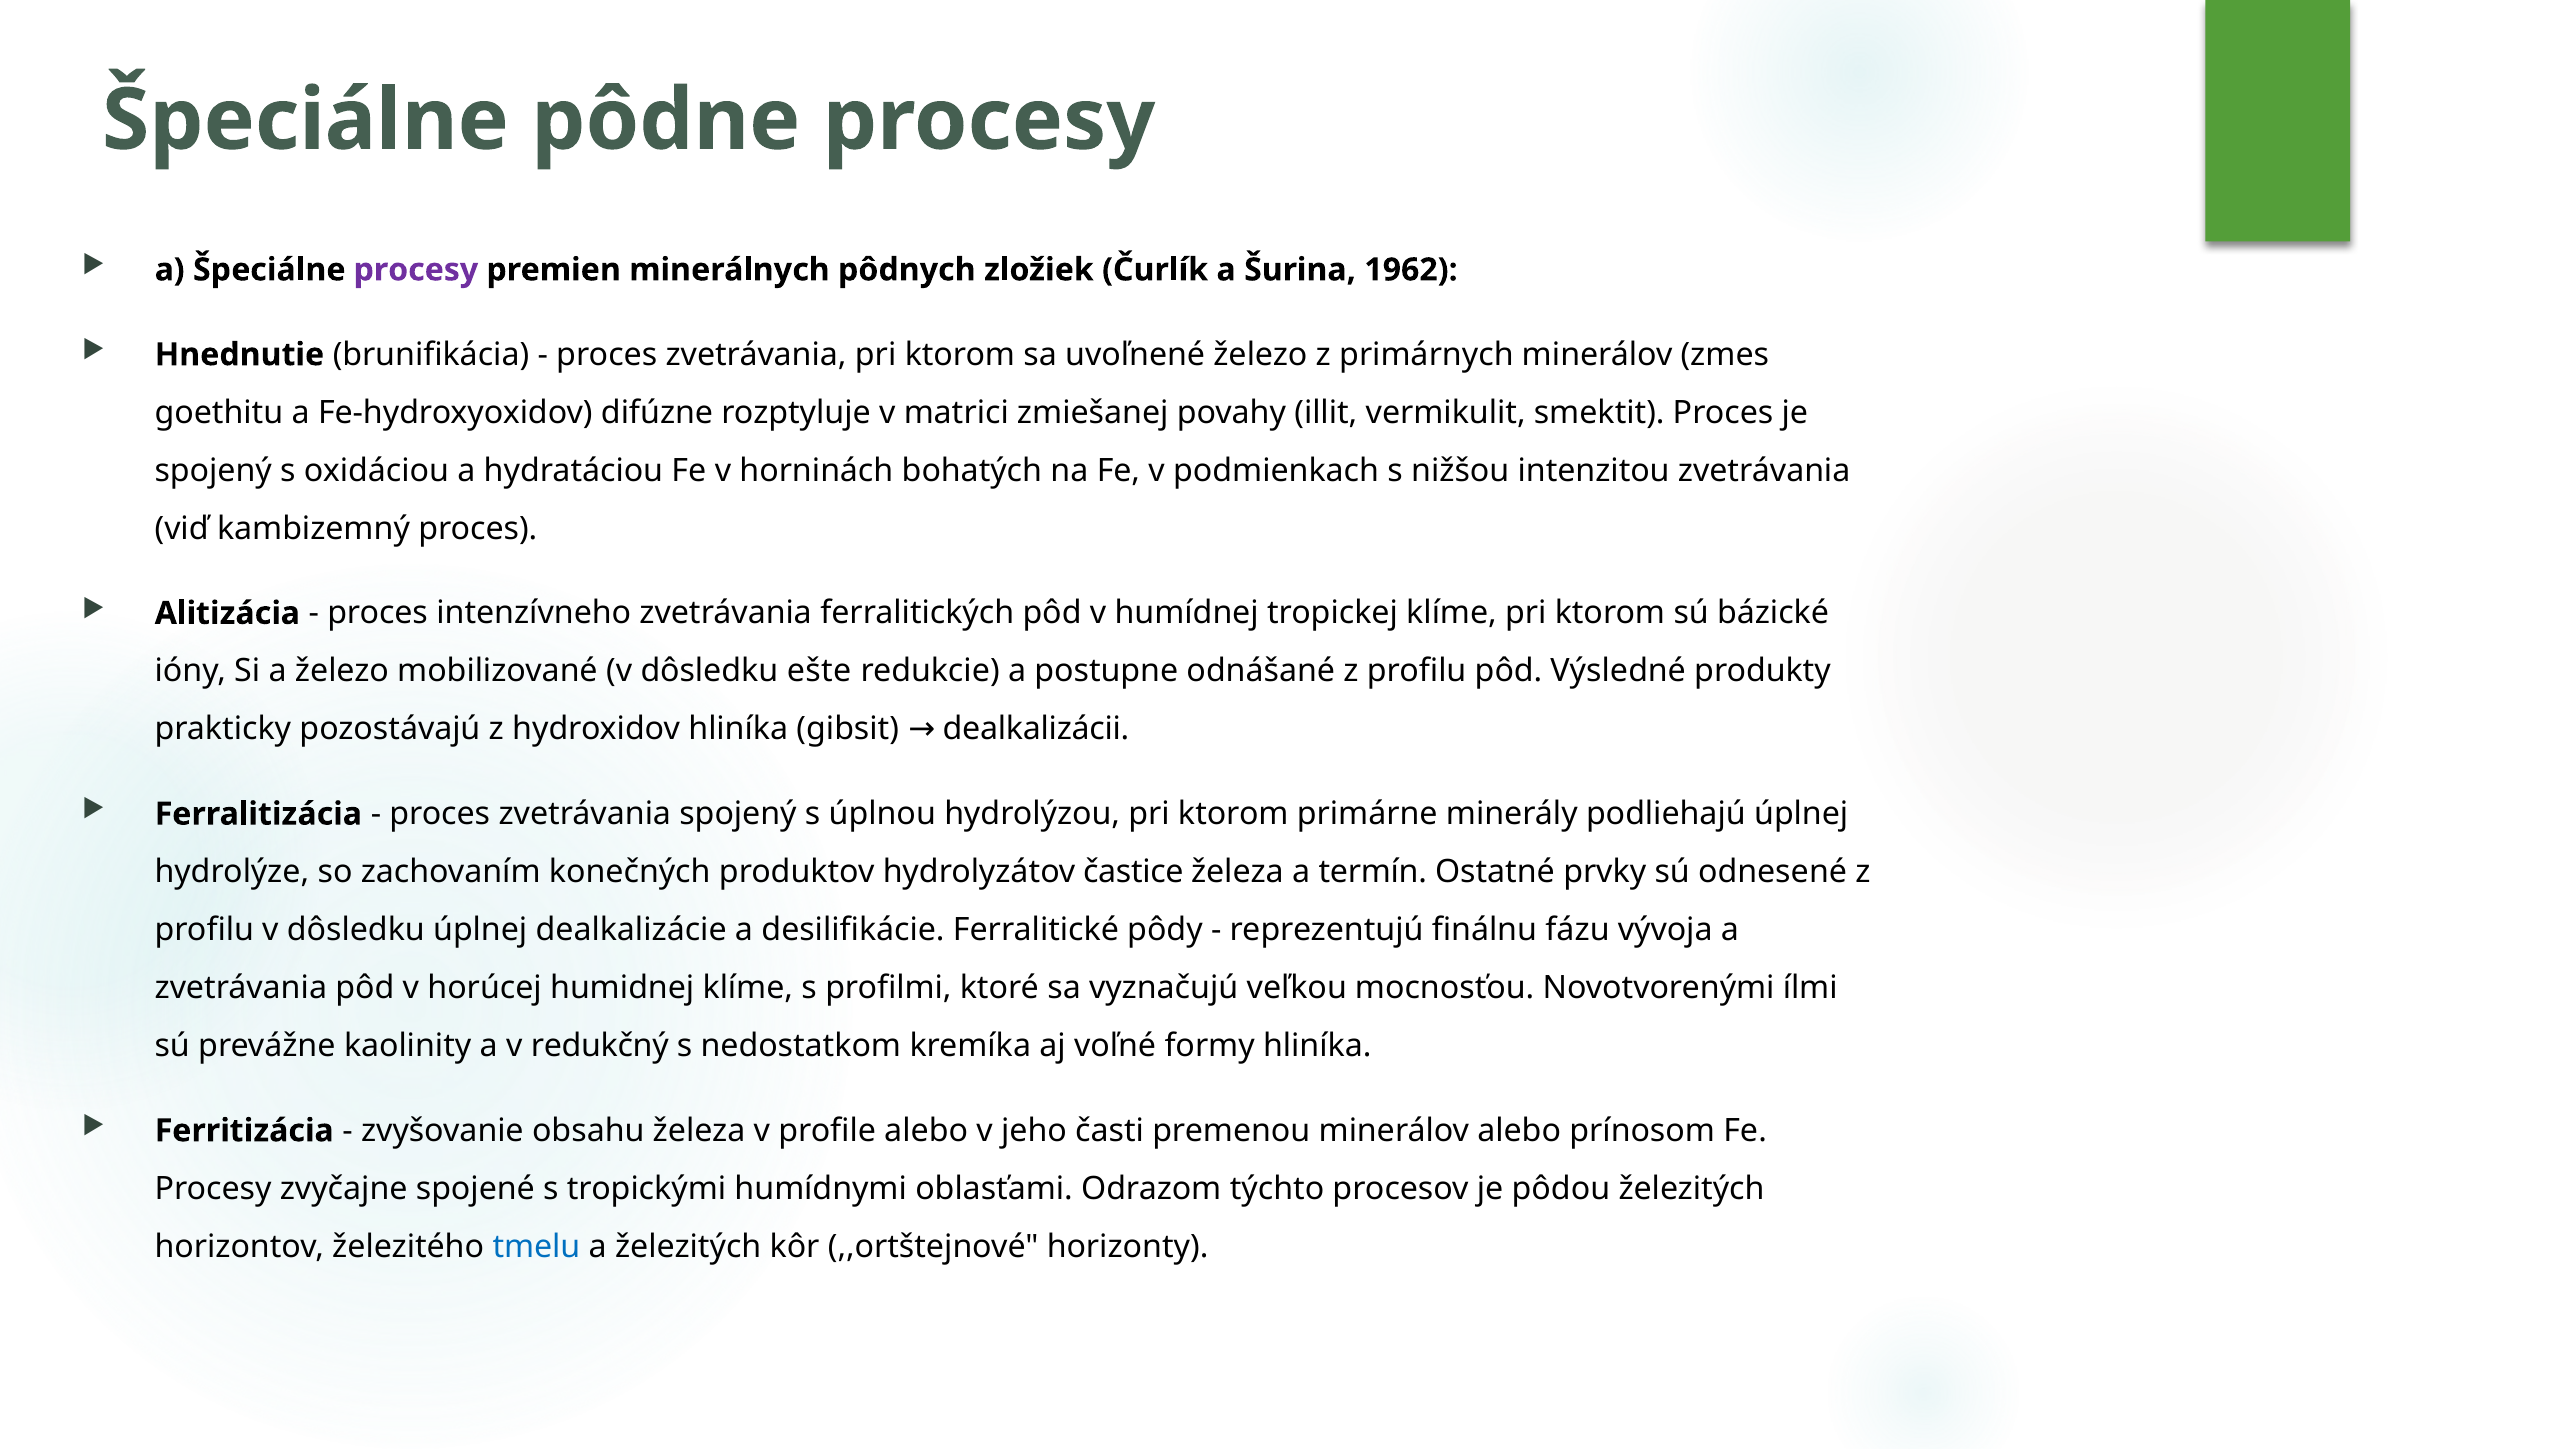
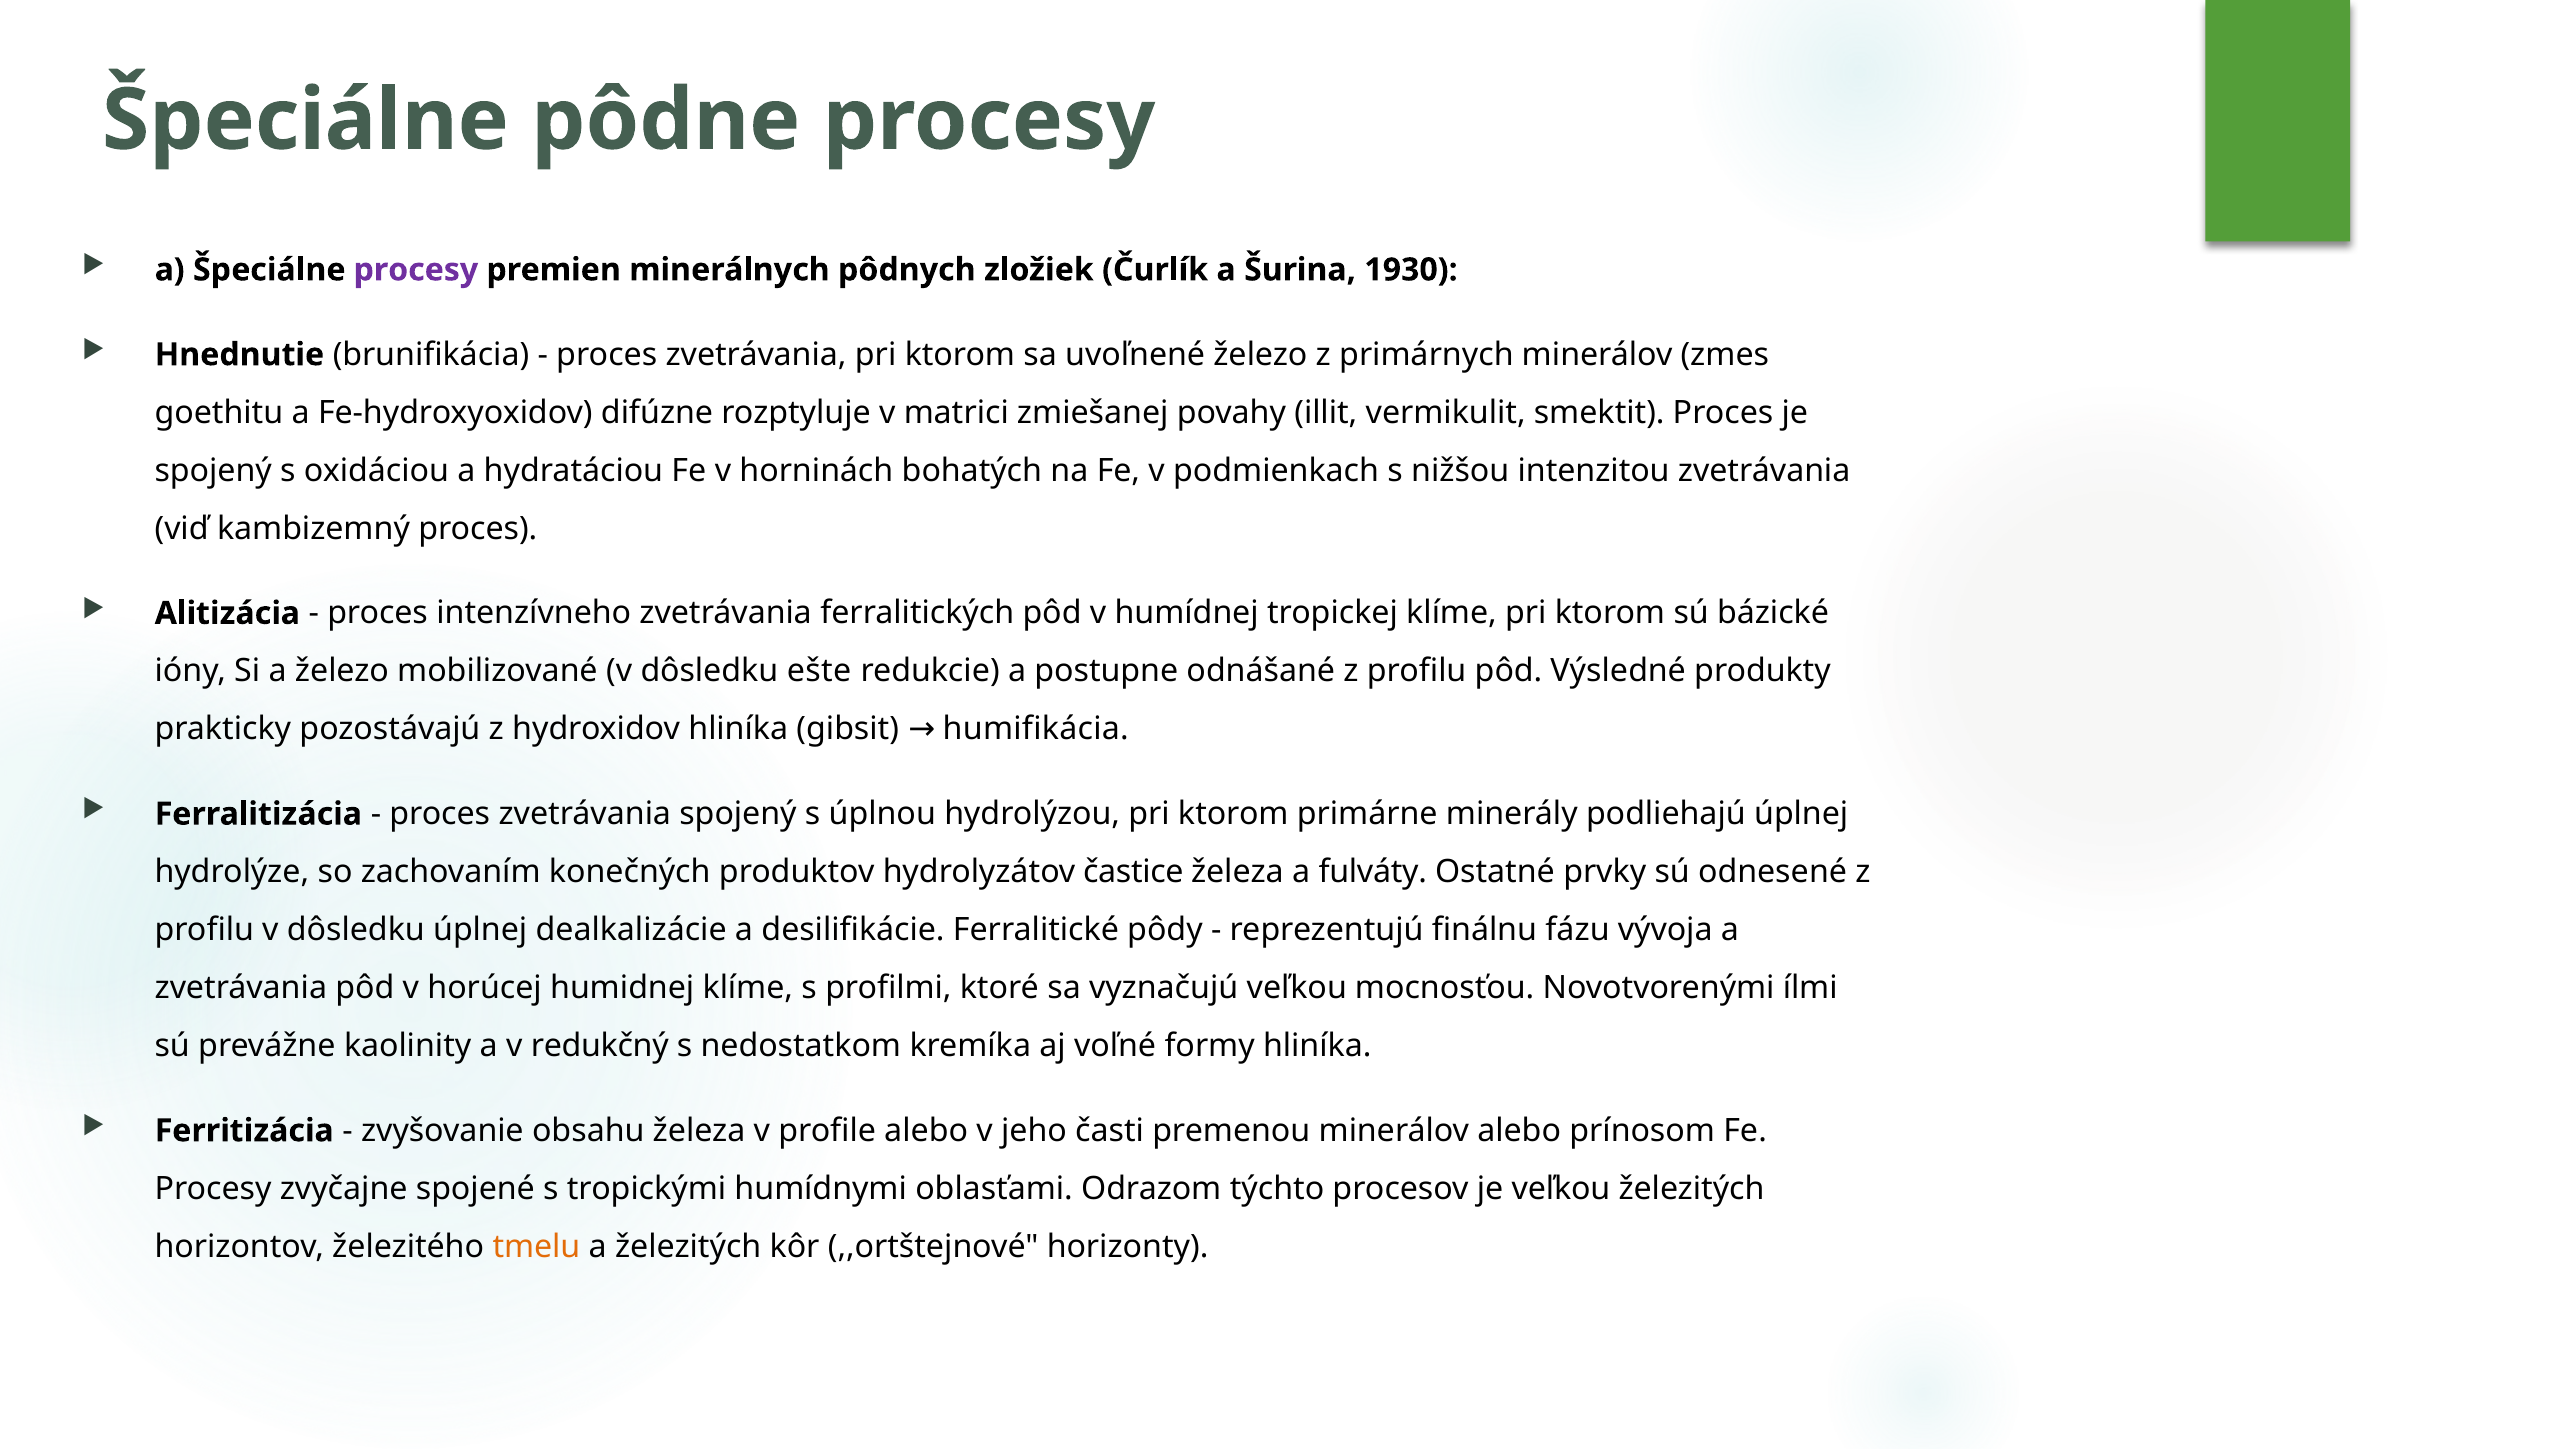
1962: 1962 -> 1930 (1411, 270)
dealkalizácii: dealkalizácii -> humifikácia (1036, 729)
termín: termín -> fulváty (1373, 872)
je pôdou: pôdou -> veľkou (1561, 1189)
tmelu colour: blue -> orange (536, 1247)
